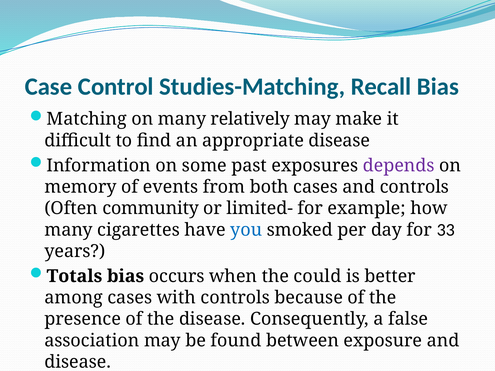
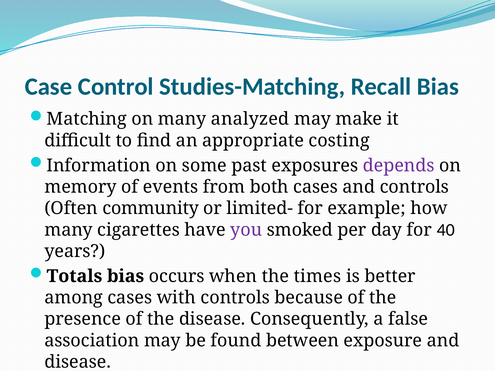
relatively: relatively -> analyzed (250, 119)
appropriate disease: disease -> costing (339, 141)
you colour: blue -> purple (246, 230)
33: 33 -> 40 (446, 230)
could: could -> times (317, 276)
